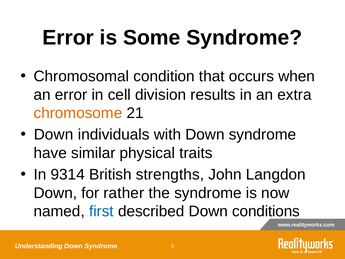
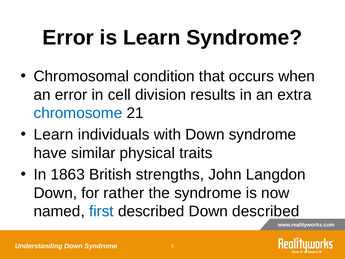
is Some: Some -> Learn (152, 38)
chromosome colour: orange -> blue (78, 113)
Down: Down -> Learn (54, 134)
9314: 9314 -> 1863 (68, 174)
Down conditions: conditions -> described (266, 211)
